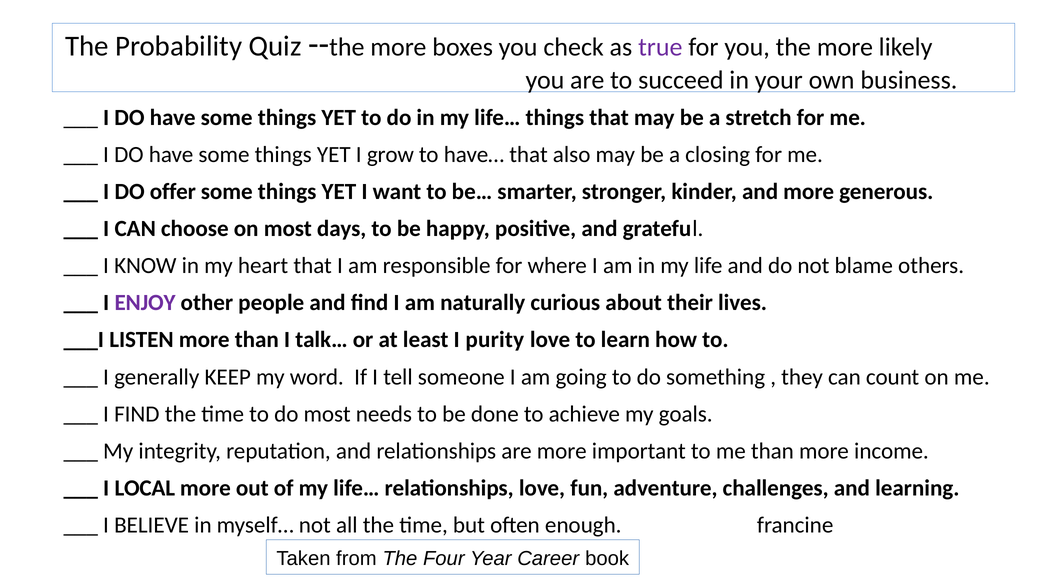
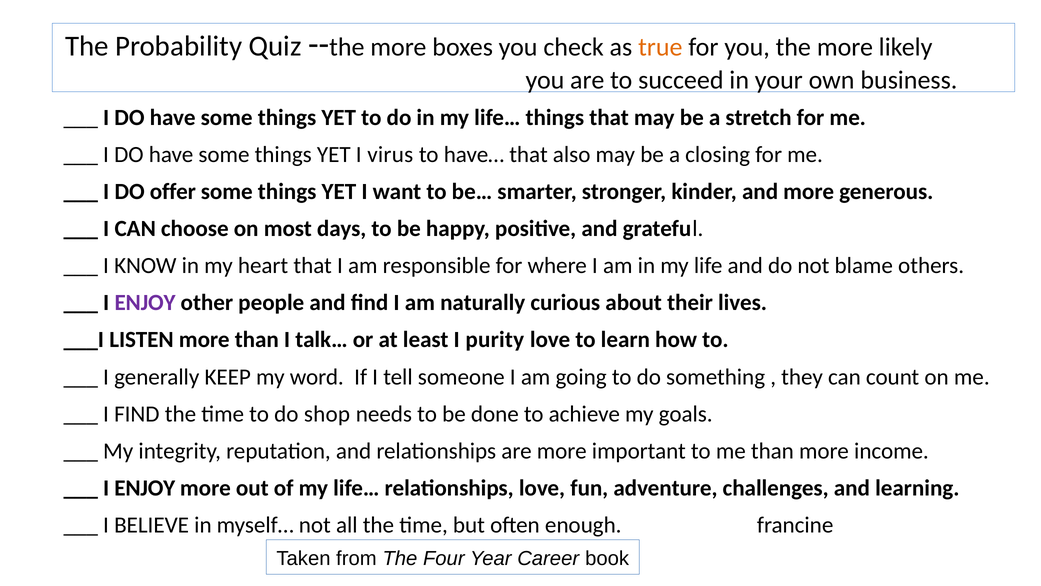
true colour: purple -> orange (660, 47)
grow: grow -> virus (390, 155)
do most: most -> shop (327, 414)
LOCAL: LOCAL -> ENJOY (145, 488)
